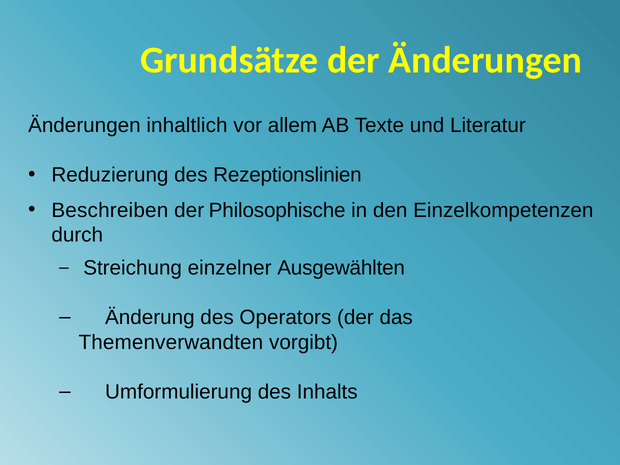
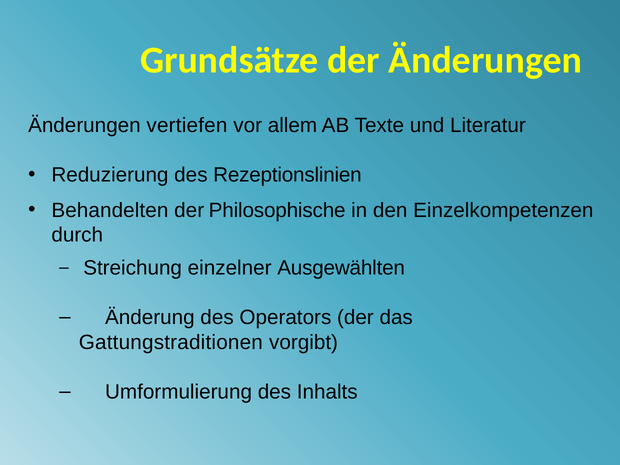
inhaltlich: inhaltlich -> vertiefen (187, 125)
Beschreiben: Beschreiben -> Behandelten (110, 210)
Themenverwandten: Themenverwandten -> Gattungstraditionen (171, 342)
